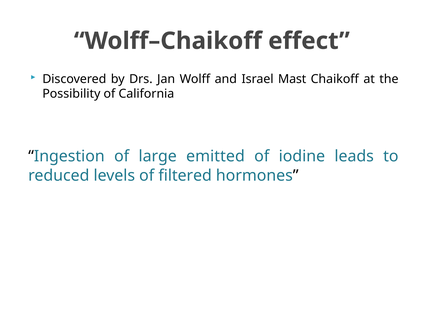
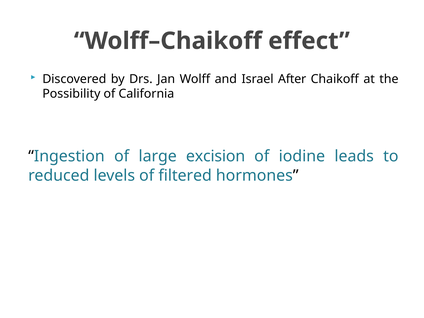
Mast: Mast -> After (292, 79)
emitted: emitted -> excision (216, 156)
